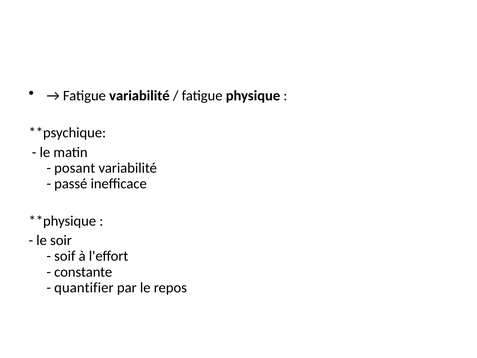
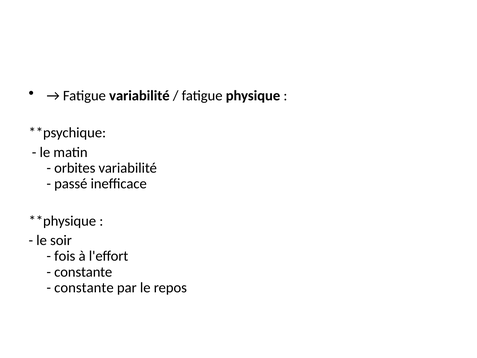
posant: posant -> orbites (75, 168)
soif: soif -> fois (65, 256)
quantifier: quantifier -> constante (84, 287)
